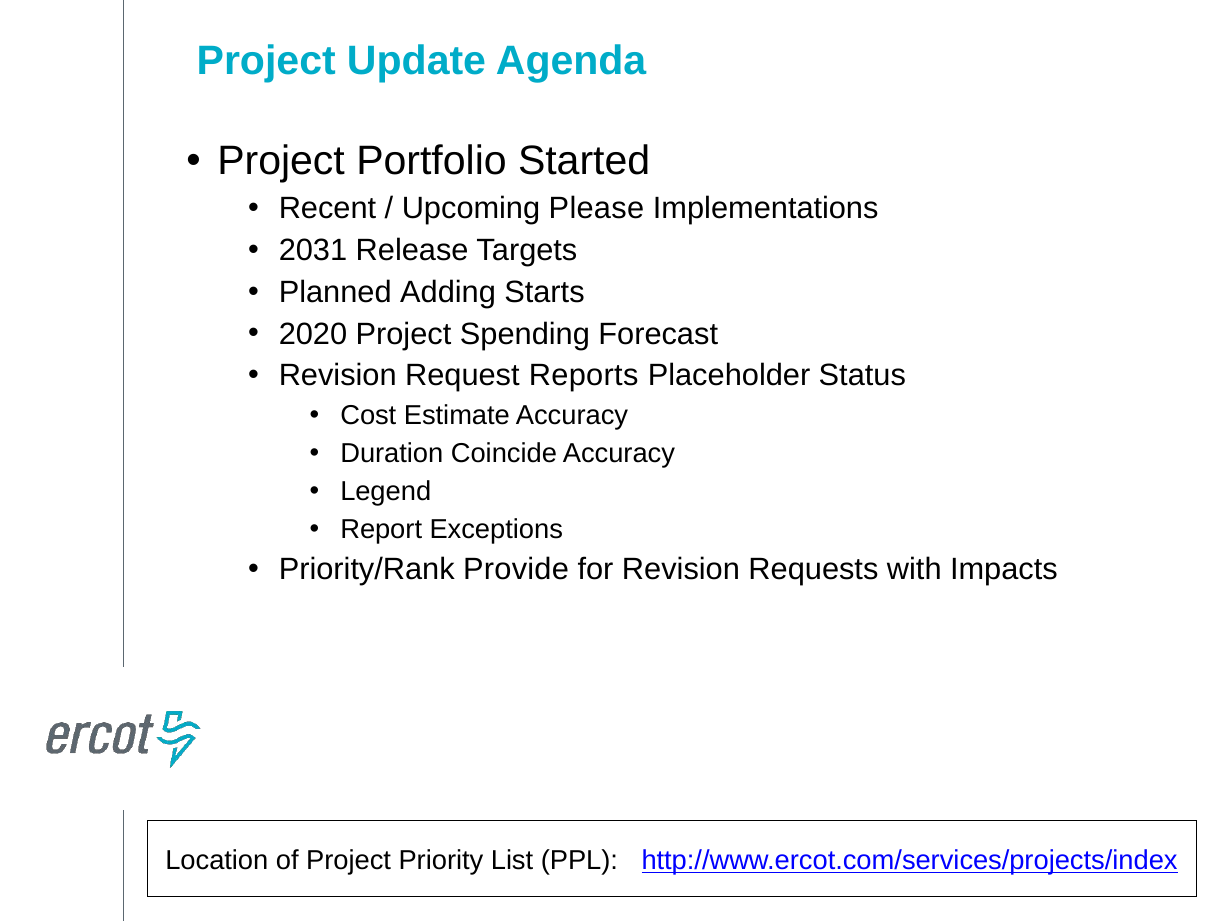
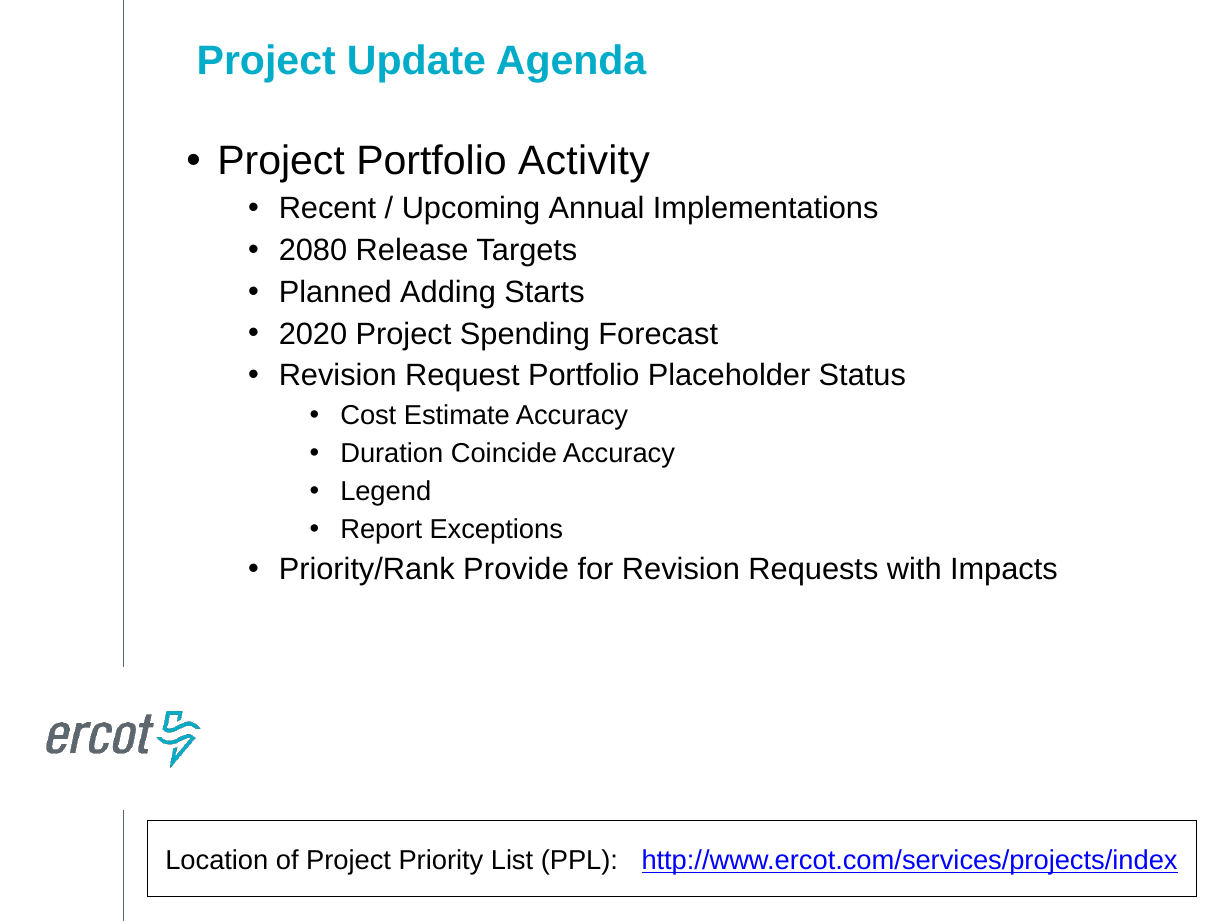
Started: Started -> Activity (584, 161)
Please: Please -> Annual (597, 209)
2031: 2031 -> 2080 (313, 250)
Request Reports: Reports -> Portfolio (584, 376)
